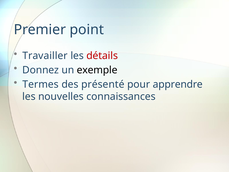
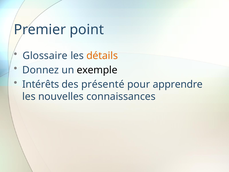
Travailler: Travailler -> Glossaire (45, 56)
détails colour: red -> orange (102, 56)
Termes: Termes -> Intérêts (41, 84)
